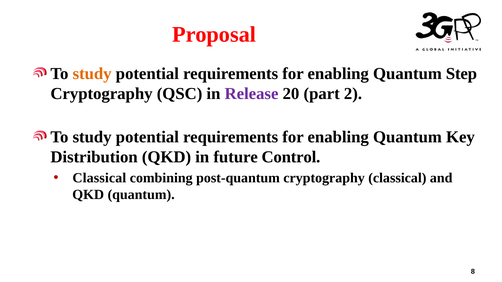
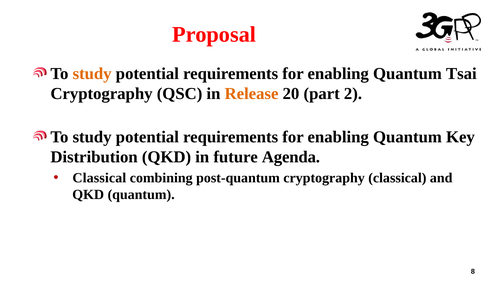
Step: Step -> Tsai (461, 74)
Release colour: purple -> orange (252, 94)
Control: Control -> Agenda (291, 157)
